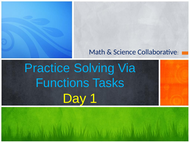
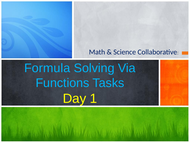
Practice: Practice -> Formula (47, 68)
